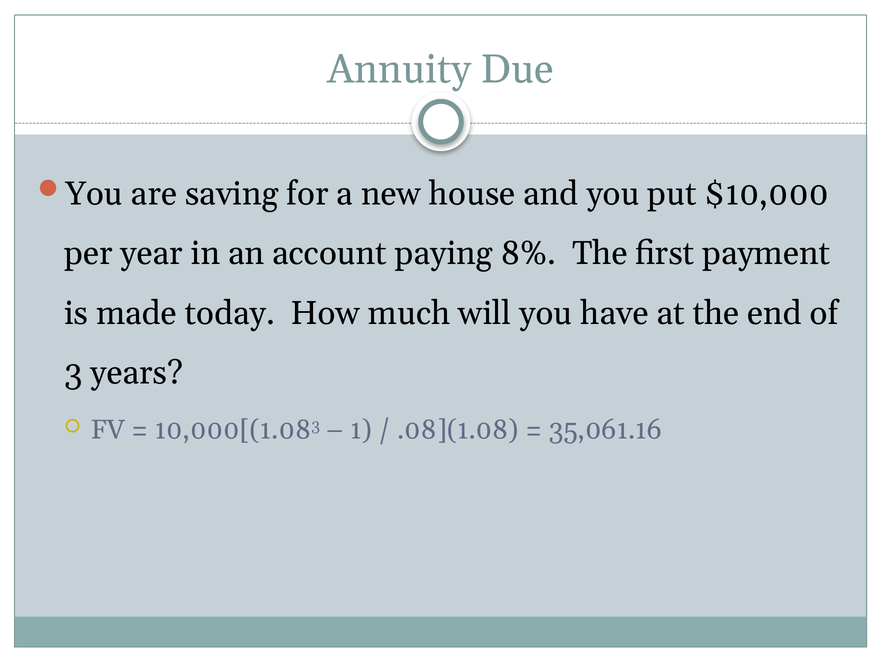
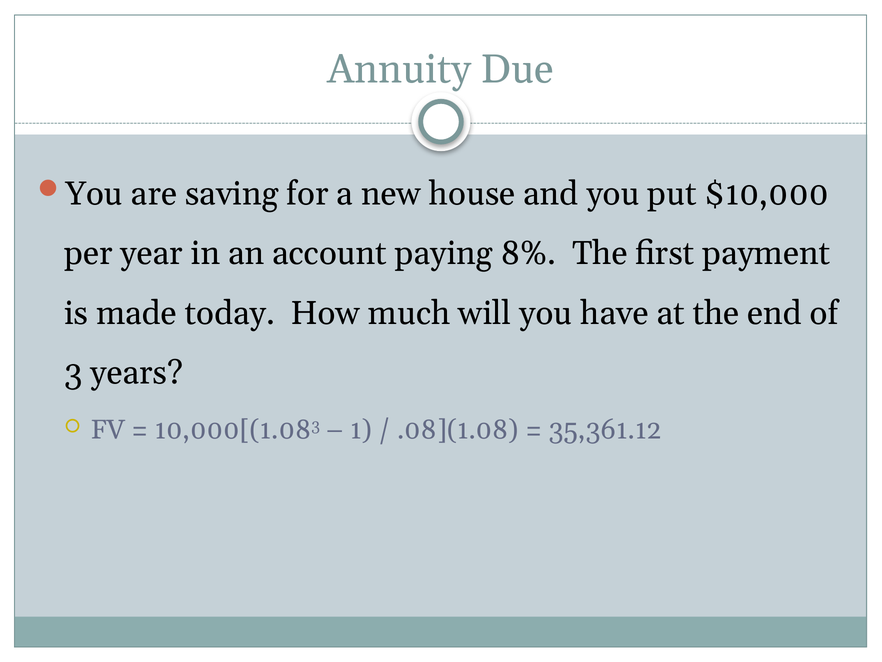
35,061.16: 35,061.16 -> 35,361.12 (605, 430)
